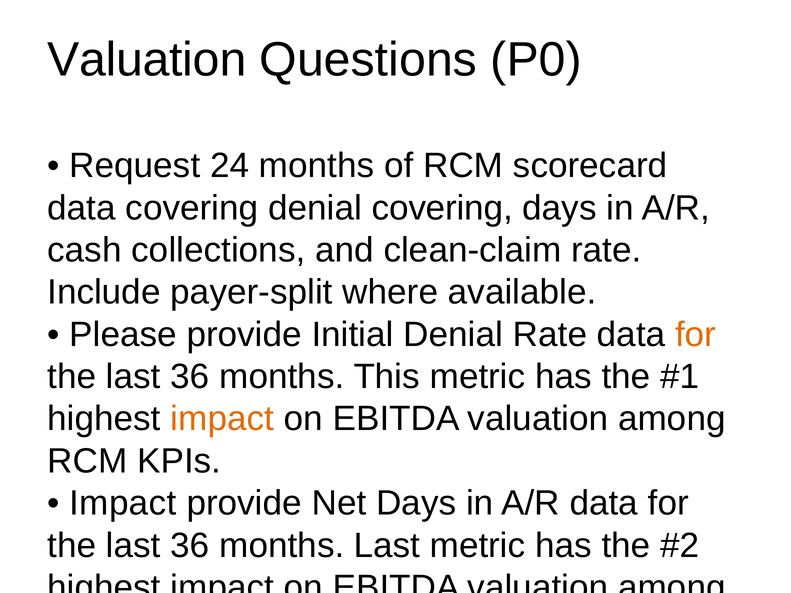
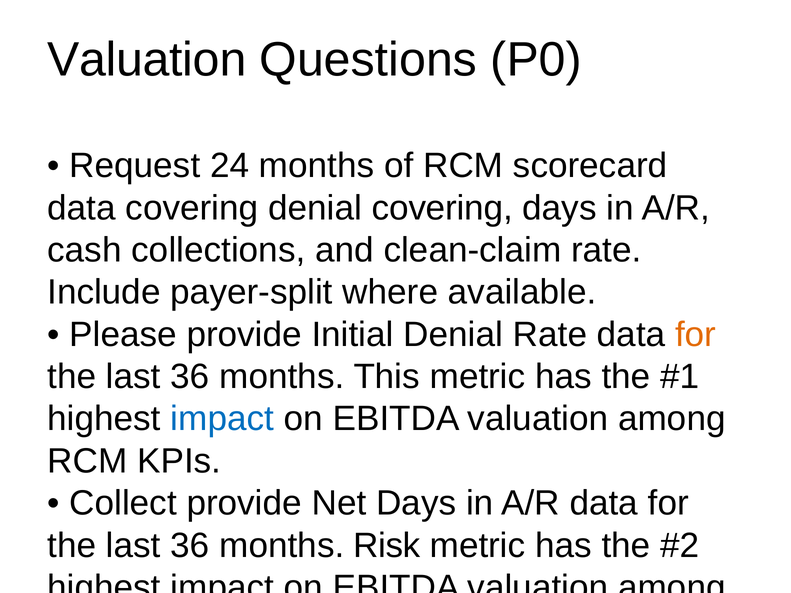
impact colour: orange -> blue (222, 419)
Impact: Impact -> Collect (123, 503)
months Last: Last -> Risk (387, 546)
